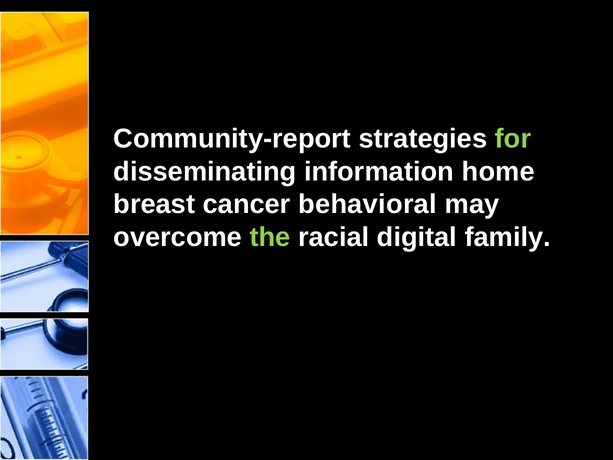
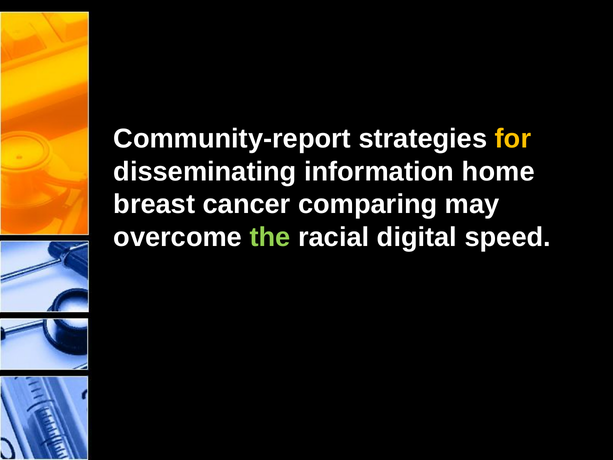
for colour: light green -> yellow (513, 139)
behavioral: behavioral -> comparing (368, 204)
family: family -> speed (508, 237)
